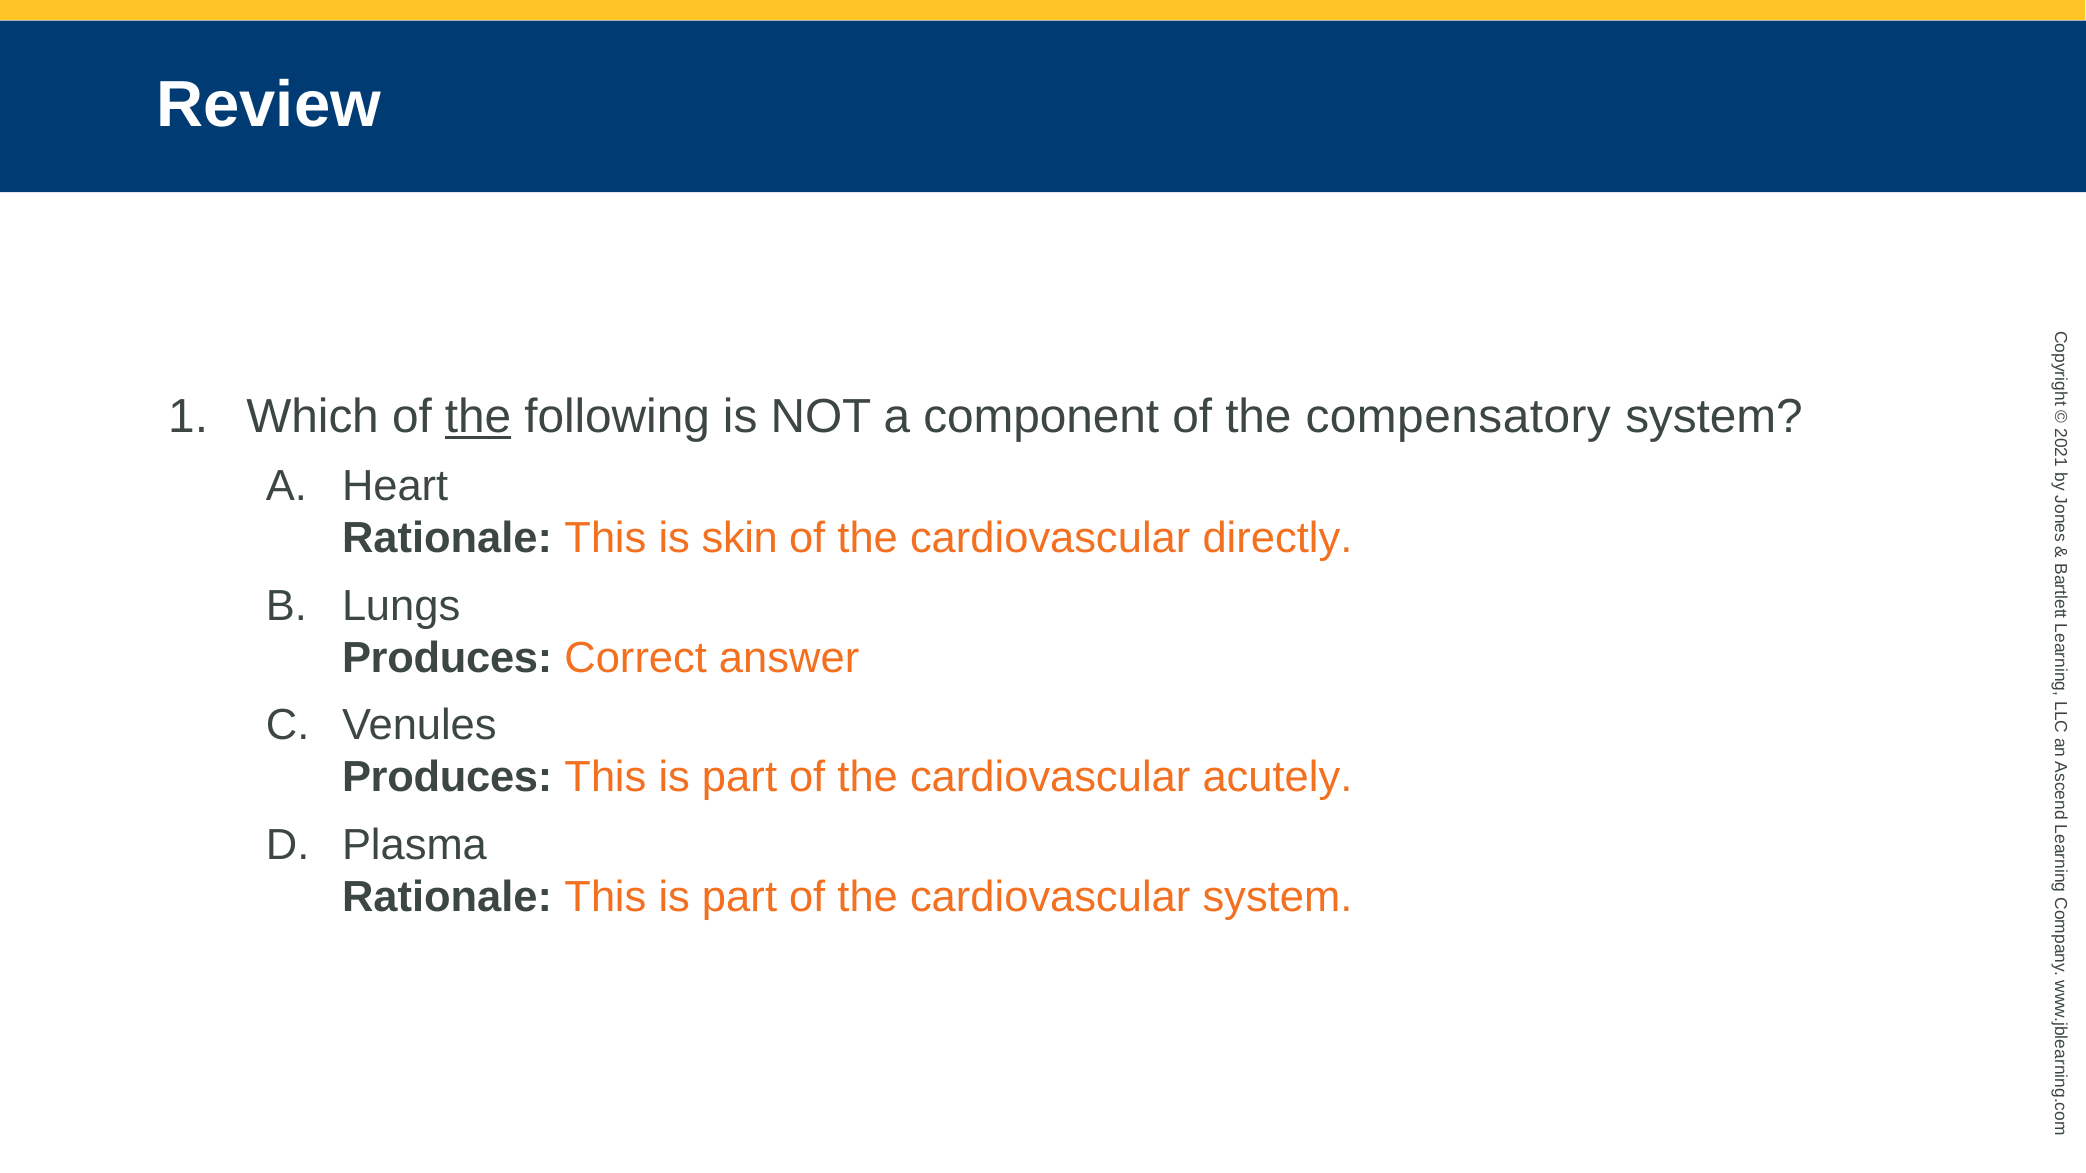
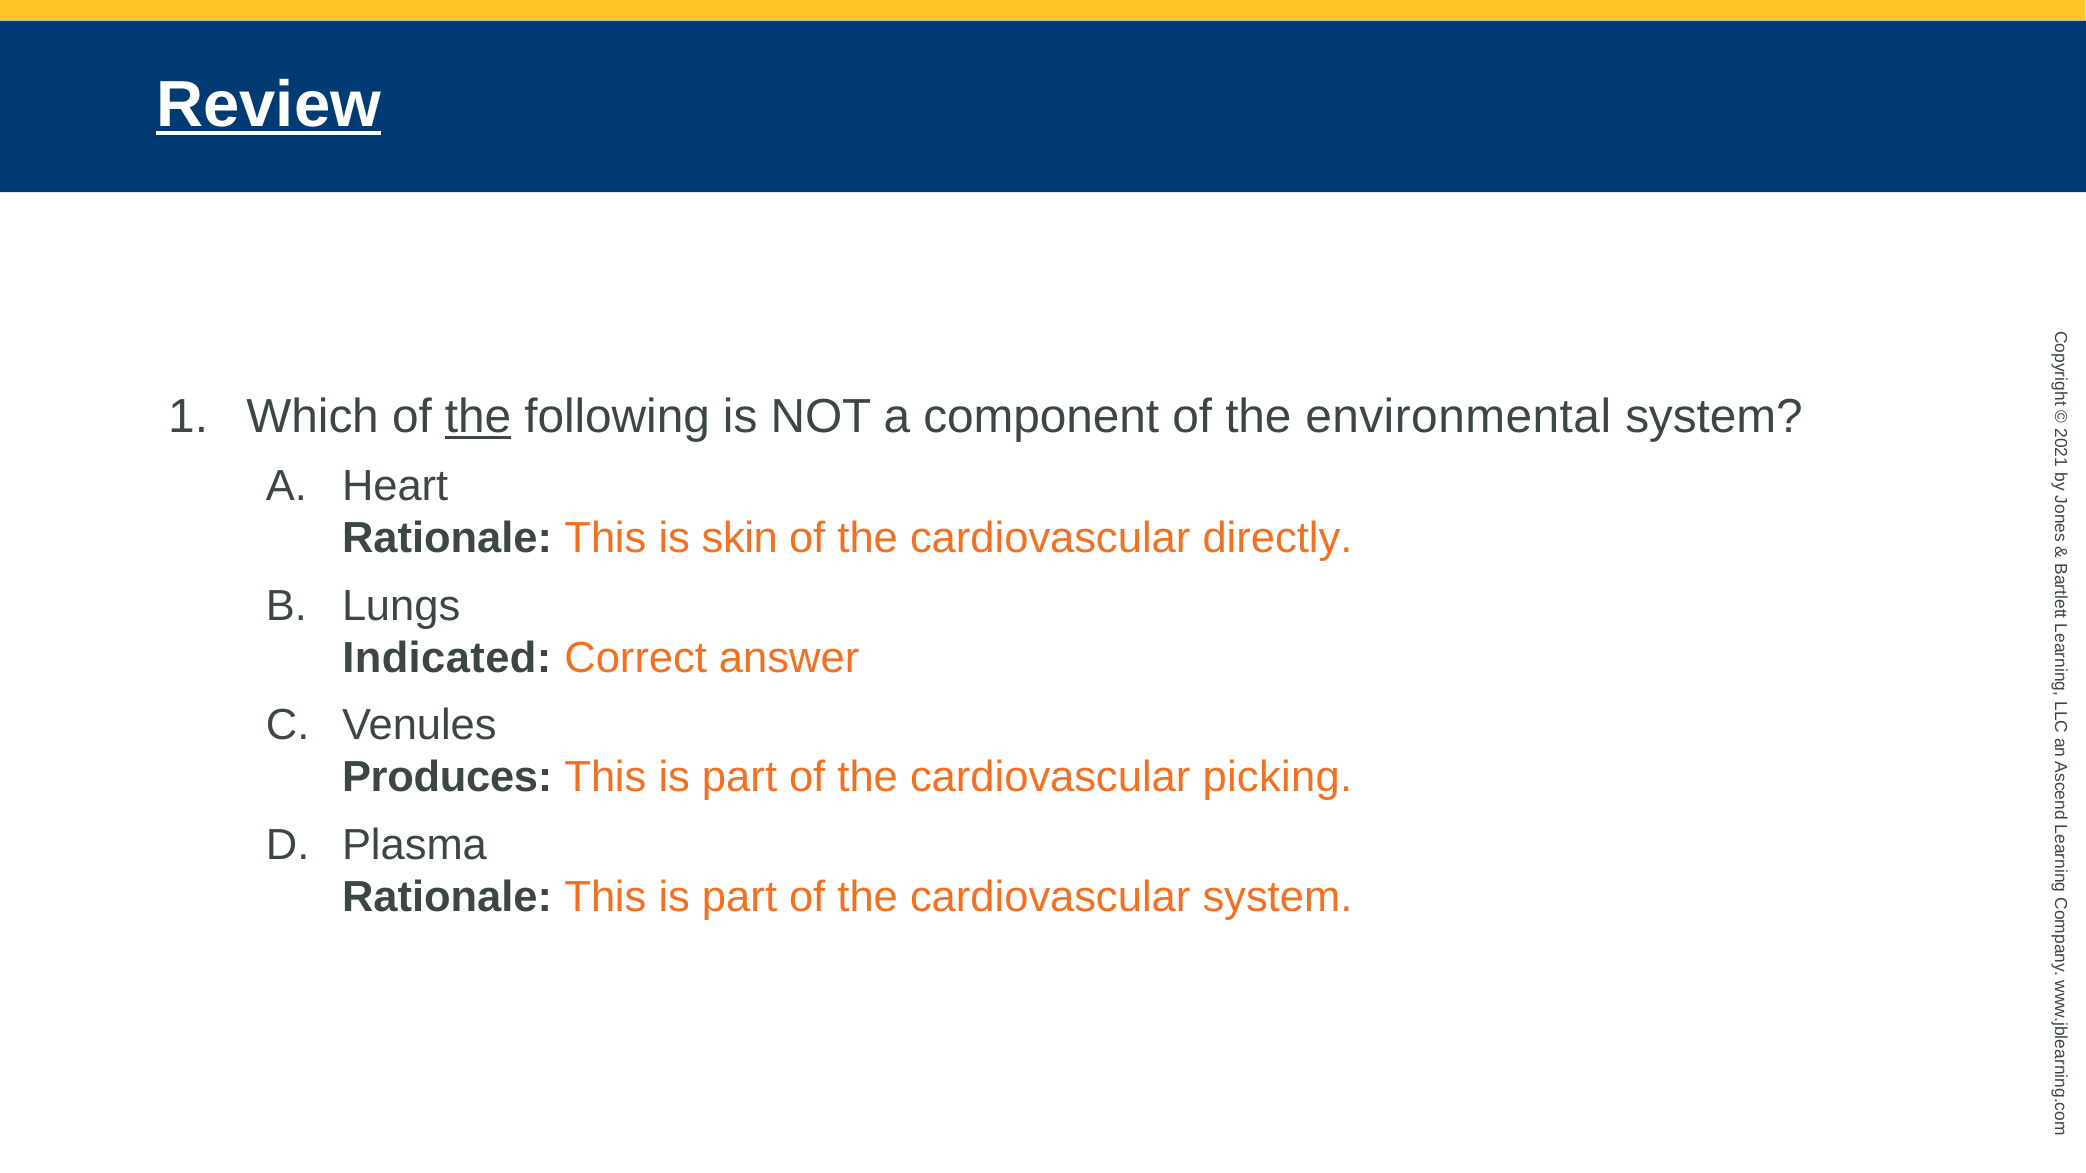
Review underline: none -> present (269, 105)
compensatory: compensatory -> environmental (1458, 417)
Produces: Produces -> Indicated (447, 658)
acutely: acutely -> picking (1277, 778)
